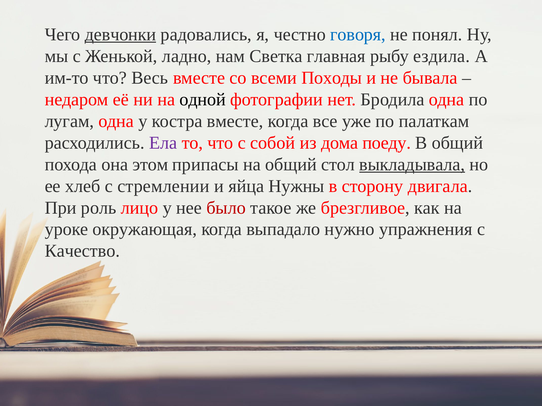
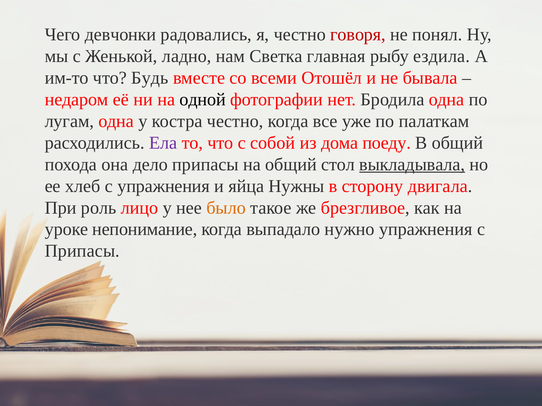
девчонки underline: present -> none (121, 35)
говоря colour: blue -> red (358, 35)
Весь: Весь -> Будь (150, 78)
Походы: Походы -> Отошёл (332, 78)
костра вместе: вместе -> честно (235, 121)
этом: этом -> дело (150, 165)
с стремлении: стремлении -> упражнения (164, 186)
было colour: red -> orange (226, 208)
окружающая: окружающая -> непонимание (145, 230)
Качество: Качество -> Припасы (82, 251)
